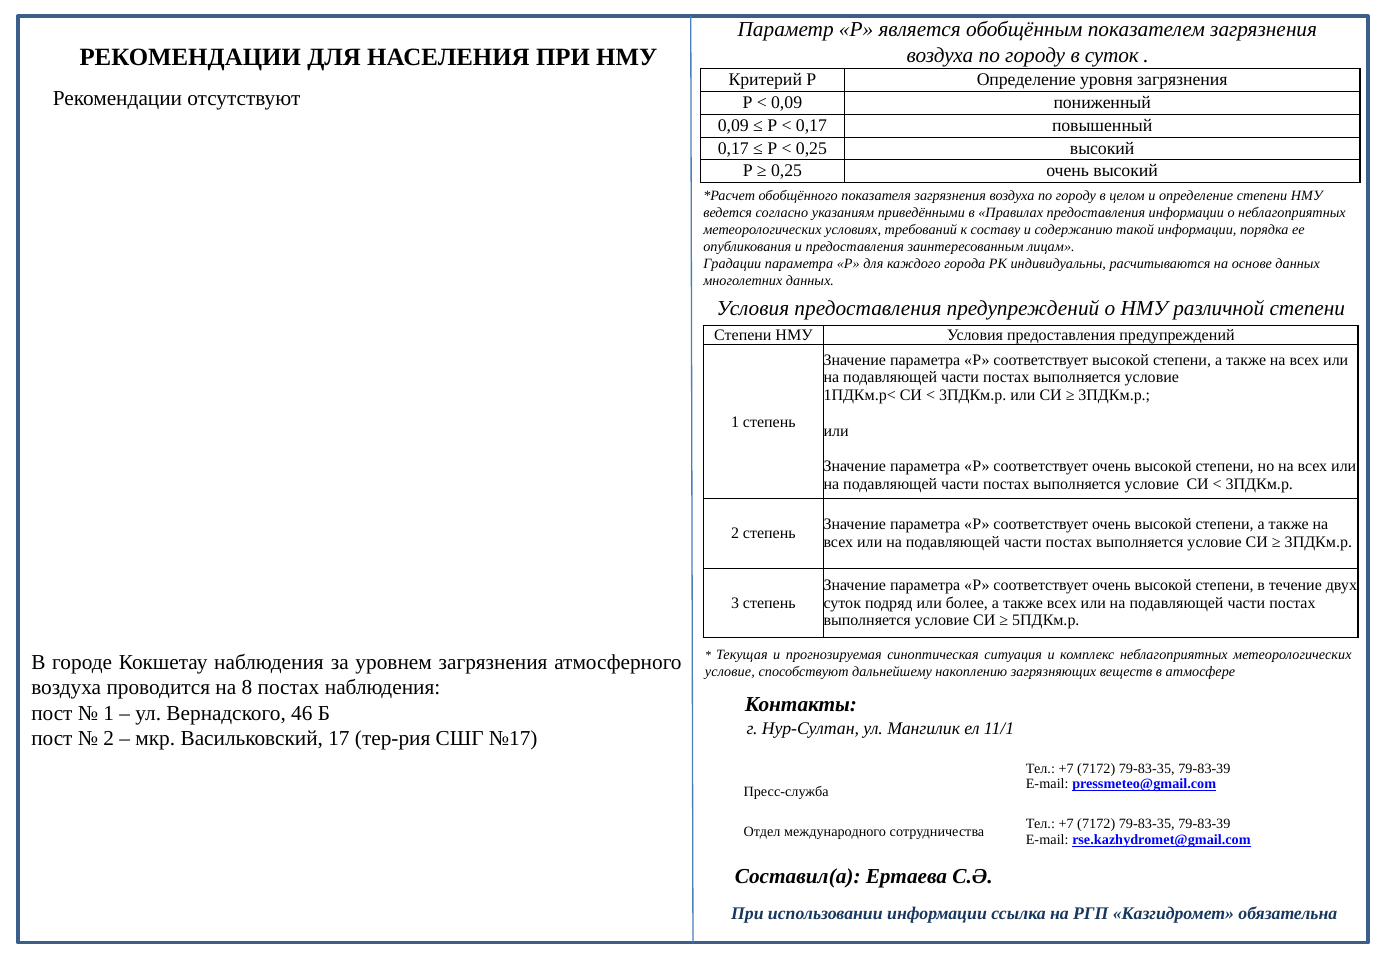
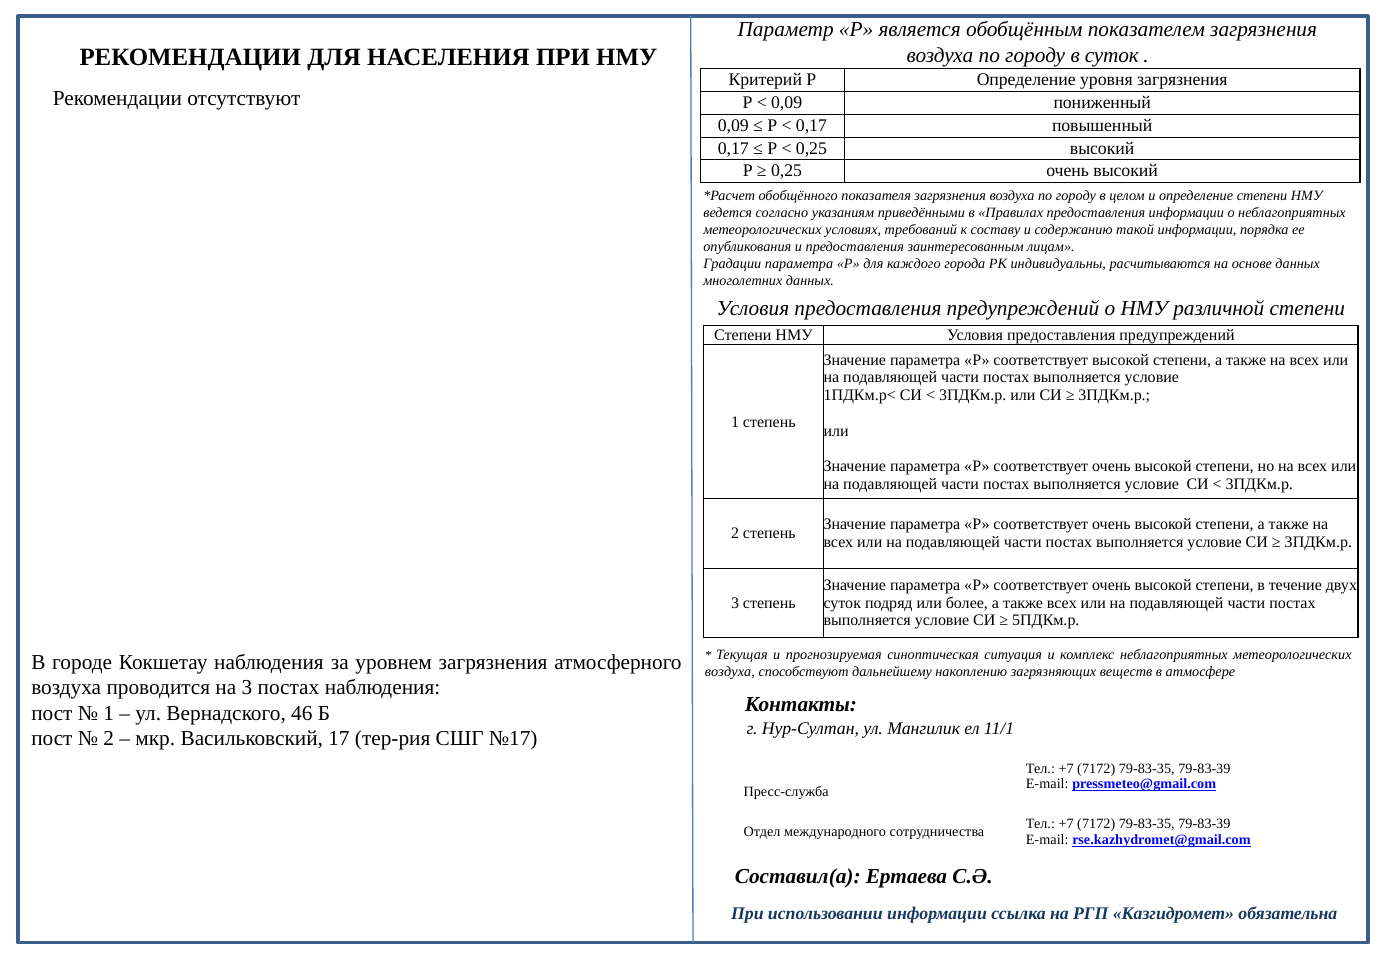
условие: условие -> воздуха (730, 672)
на 8: 8 -> 3 (247, 688)
